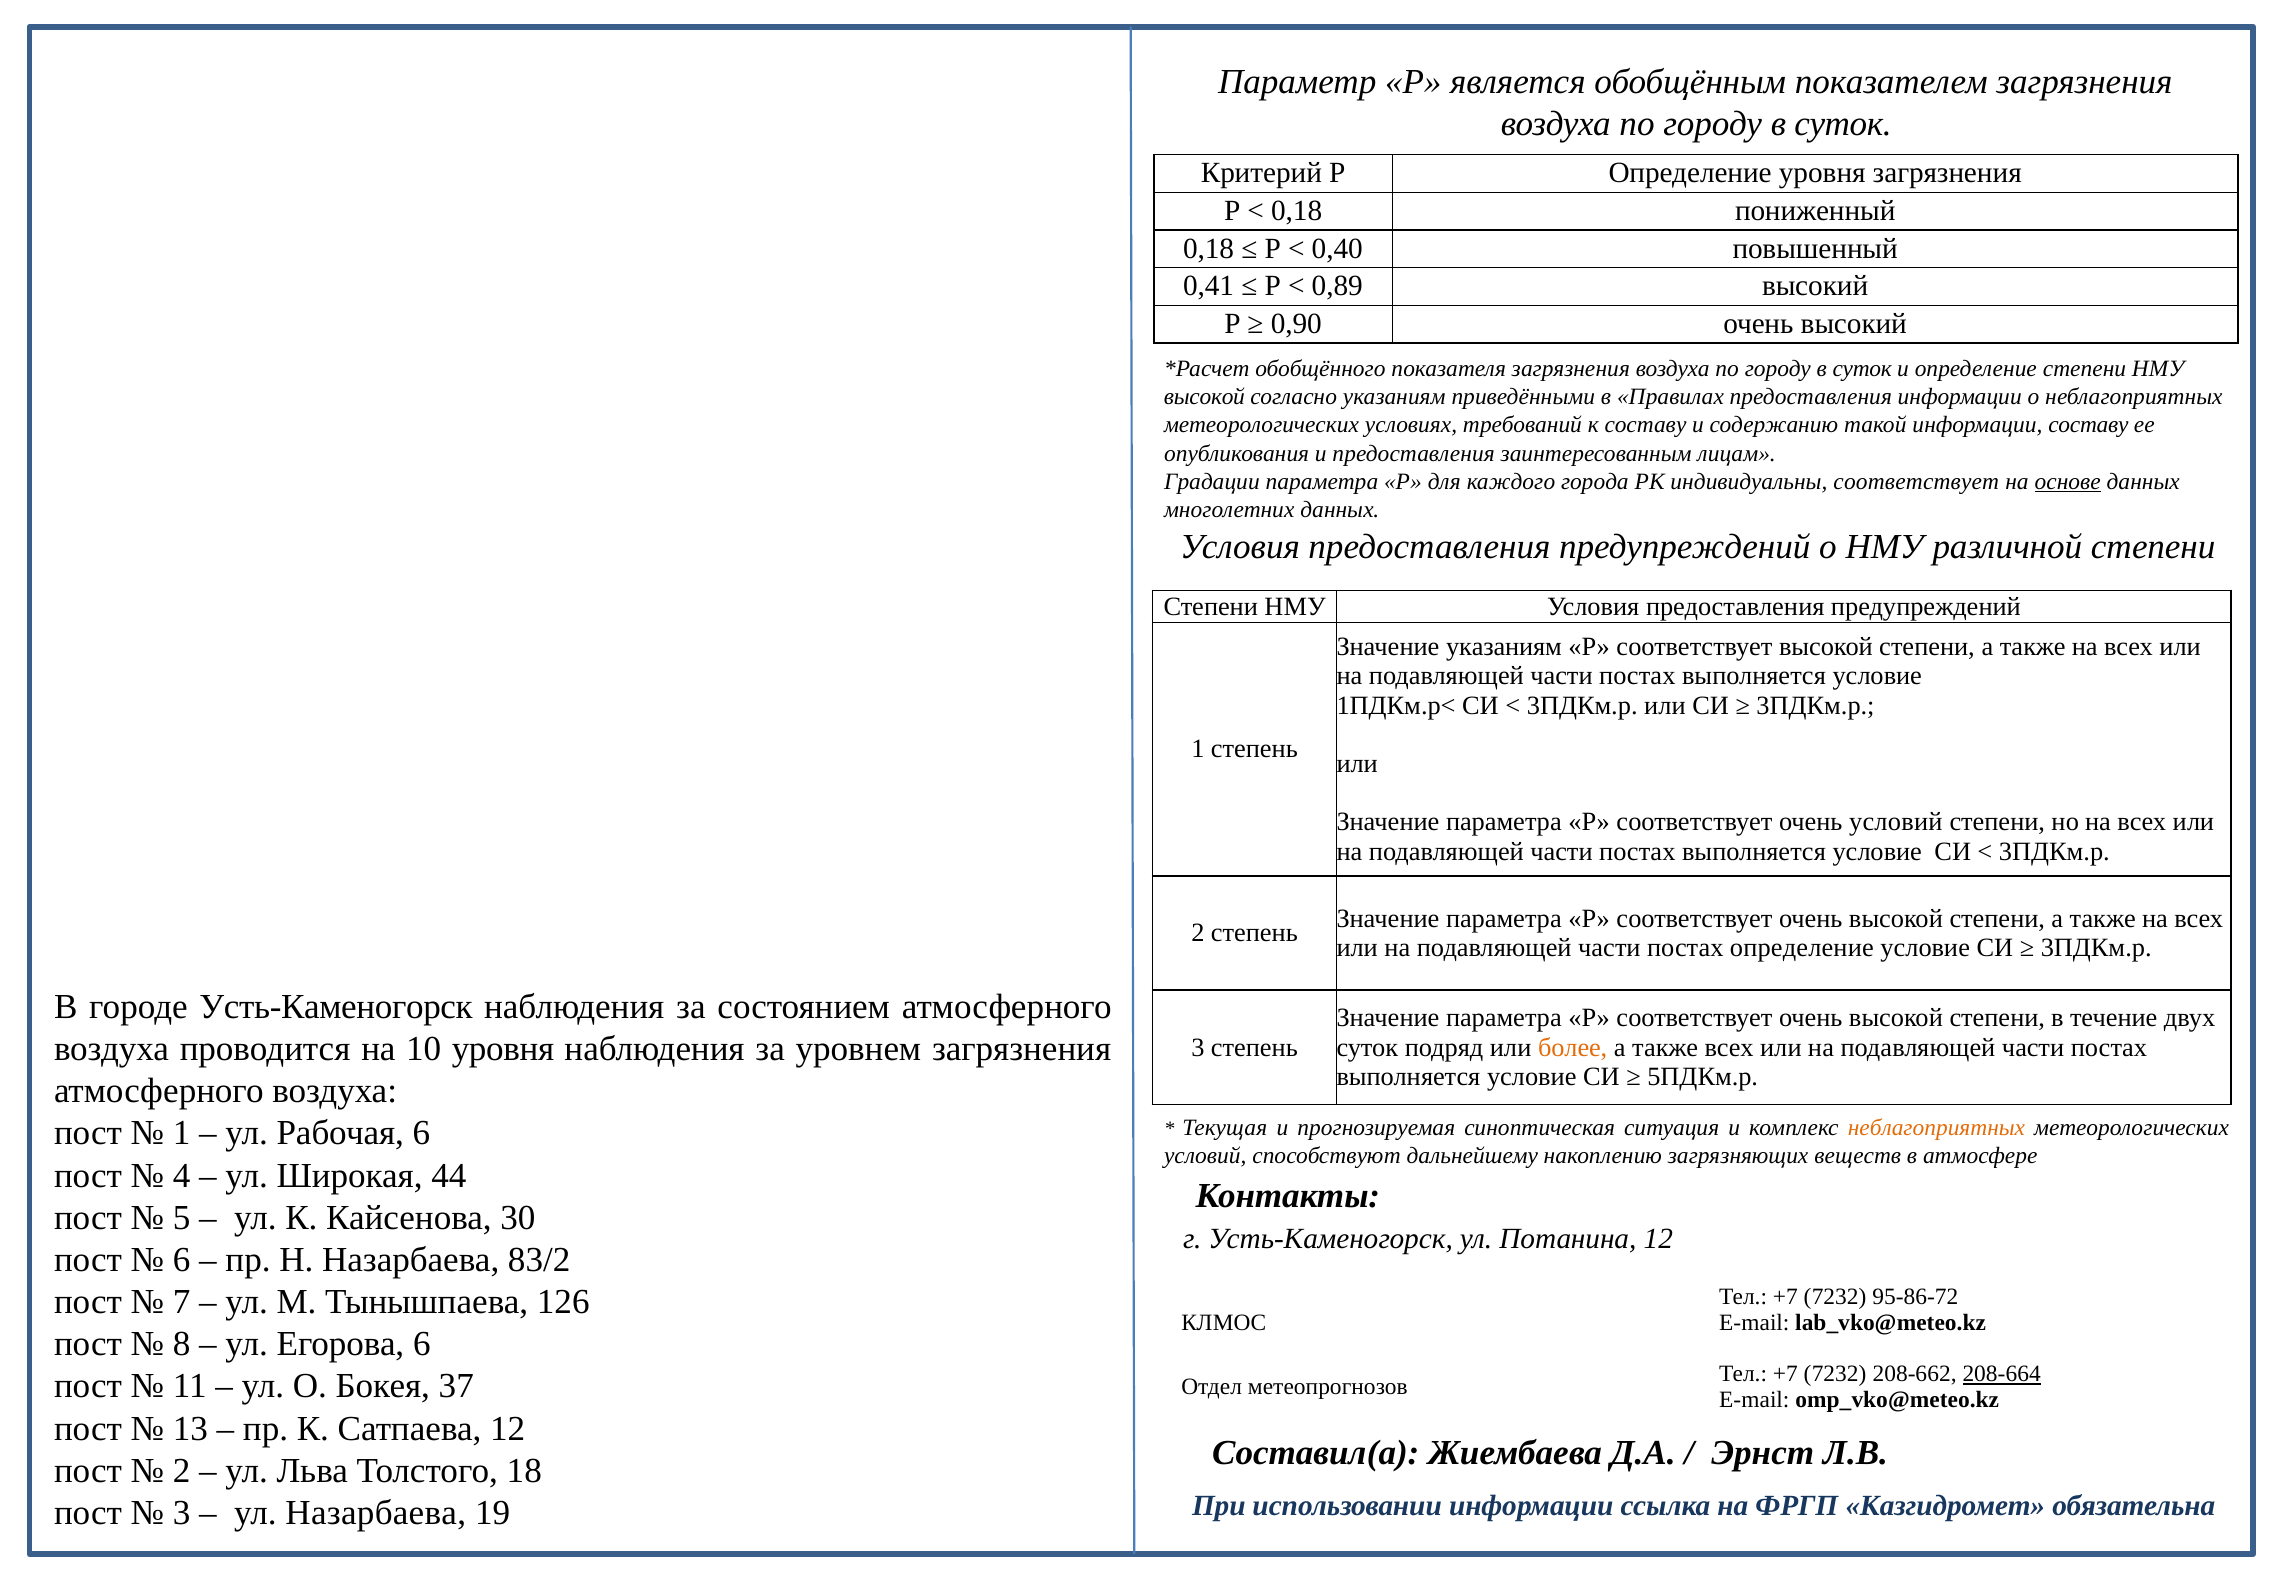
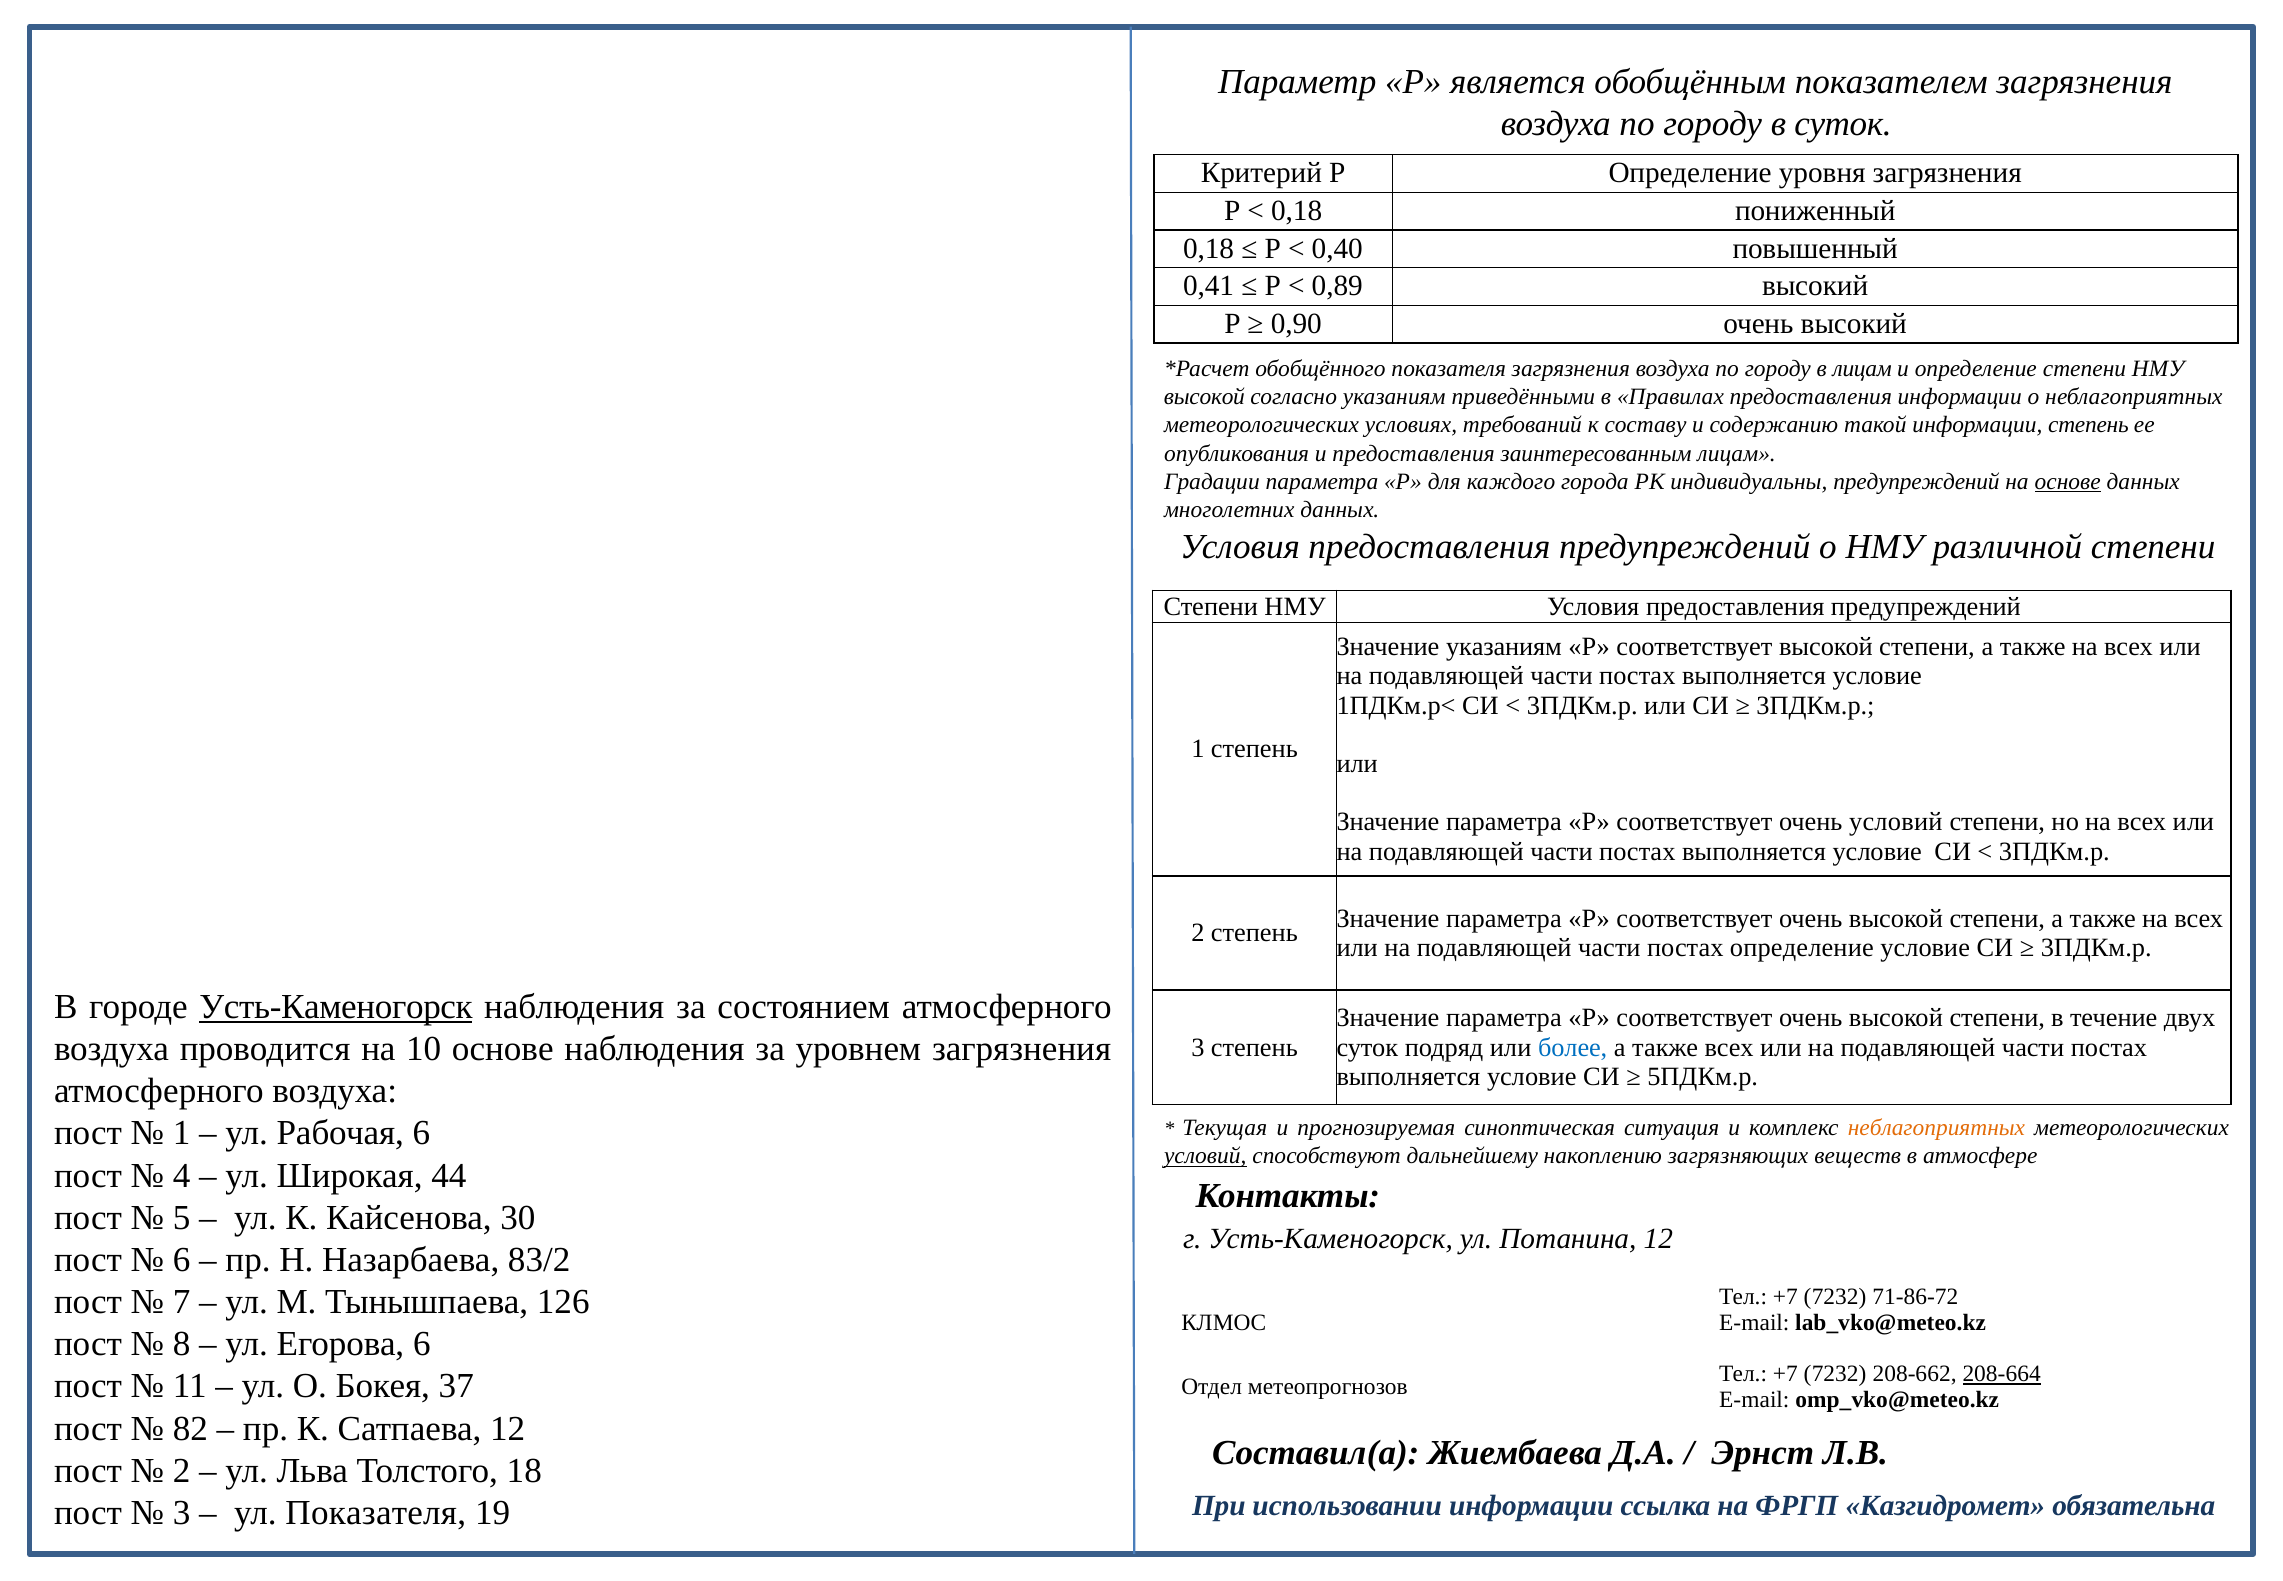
суток: суток -> лицам (1862, 369)
информации составу: составу -> степень (2088, 425)
индивидуальны соответствует: соответствует -> предупреждений (1916, 481)
Усть-Каменогорск underline: none -> present (336, 1007)
10 уровня: уровня -> основе (503, 1049)
более colour: orange -> blue (1573, 1047)
условий underline: none -> present (1205, 1156)
95-86-72: 95-86-72 -> 71-86-72 (1915, 1296)
13: 13 -> 82 (190, 1428)
ул Назарбаева: Назарбаева -> Показателя (376, 1512)
